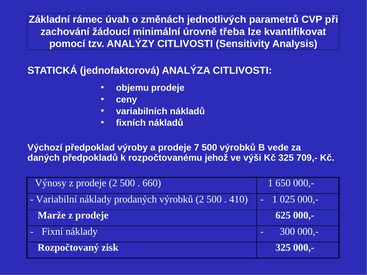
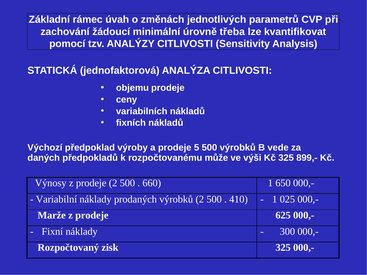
7: 7 -> 5 (197, 148)
jehož: jehož -> může (216, 158)
709,-: 709,- -> 899,- (307, 158)
